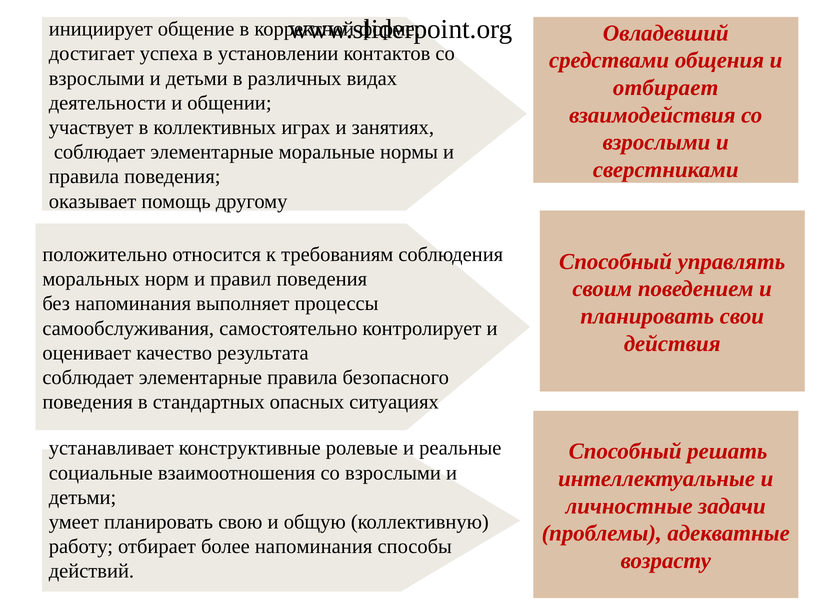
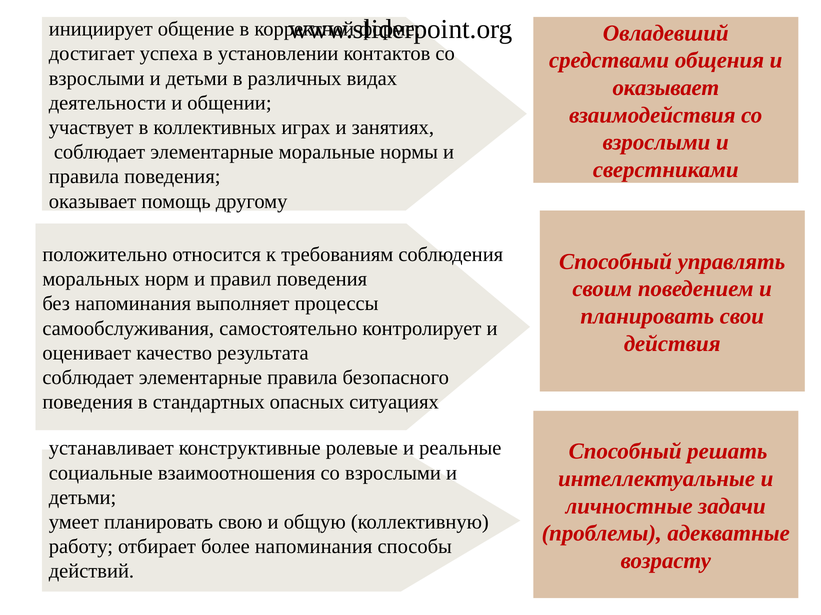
отбирает: отбирает -> оказывает (666, 88)
